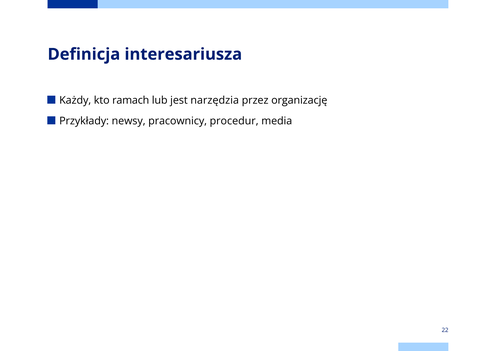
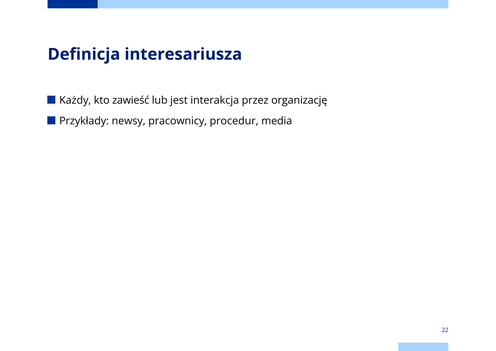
ramach: ramach -> zawieść (131, 100)
narzędzia: narzędzia -> interakcja (215, 100)
